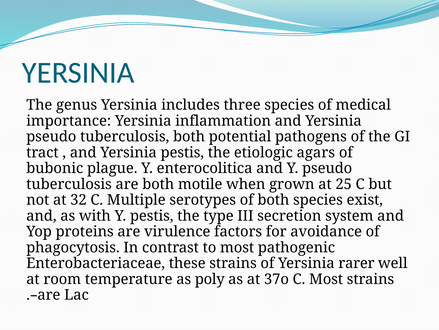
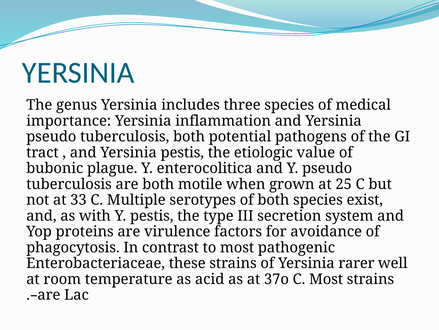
agars: agars -> value (316, 152)
32: 32 -> 33 (78, 200)
poly: poly -> acid (210, 279)
